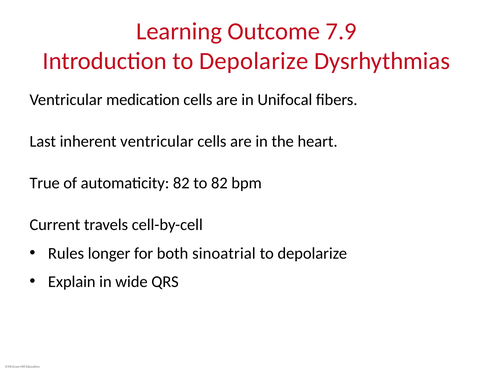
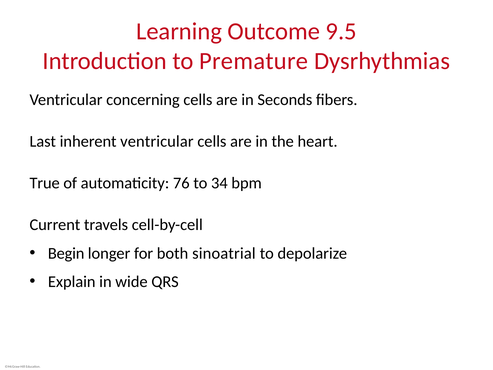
7.9: 7.9 -> 9.5 (341, 31)
Introduction to Depolarize: Depolarize -> Premature (254, 61)
medication: medication -> concerning (143, 100)
Unifocal: Unifocal -> Seconds (285, 100)
automaticity 82: 82 -> 76 (181, 183)
to 82: 82 -> 34 (219, 183)
Rules: Rules -> Begin (66, 253)
